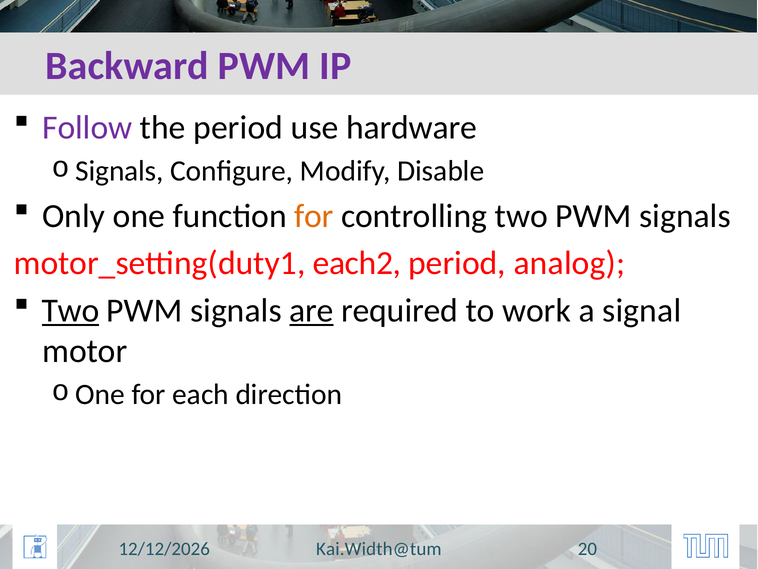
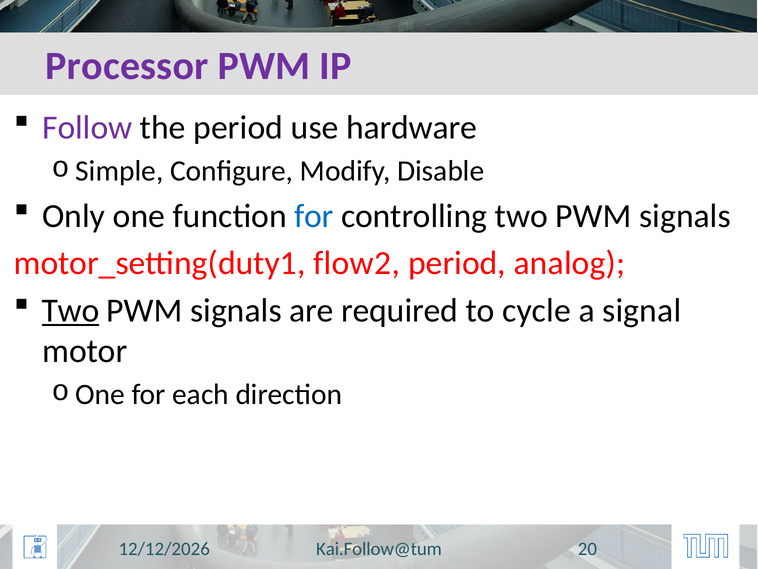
Backward: Backward -> Processor (127, 66)
Signals: Signals -> Simple (119, 171)
for colour: orange -> blue (314, 216)
each2: each2 -> flow2 (357, 263)
are underline: present -> none (312, 310)
work: work -> cycle (536, 310)
Kai.Width@tum: Kai.Width@tum -> Kai.Follow@tum (379, 548)
